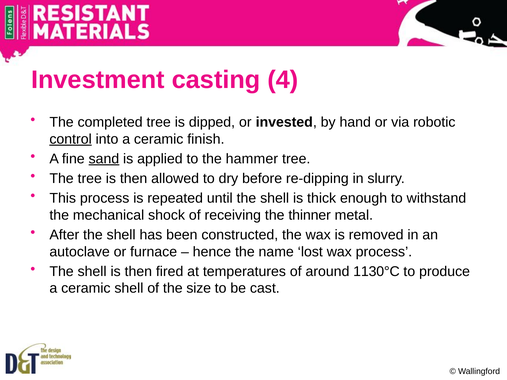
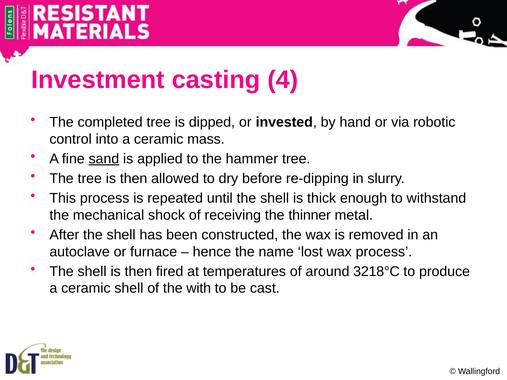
control underline: present -> none (71, 139)
finish: finish -> mass (206, 139)
1130°C: 1130°C -> 3218°C (376, 272)
size: size -> with (199, 288)
